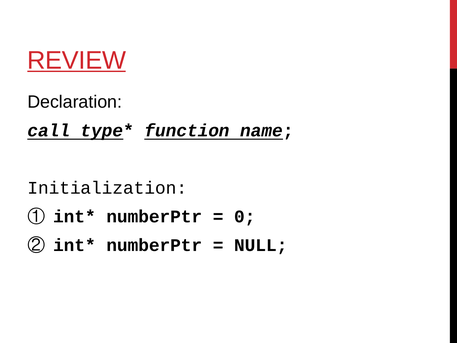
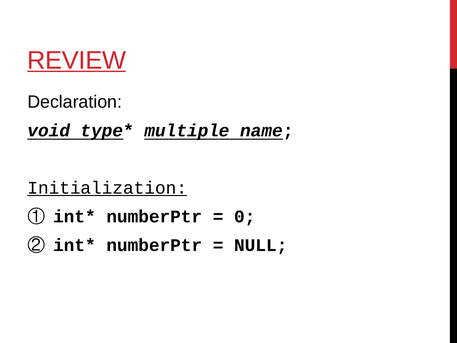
call: call -> void (49, 130)
function: function -> multiple (187, 130)
Initialization underline: none -> present (107, 188)
